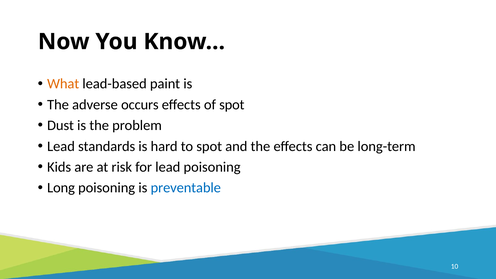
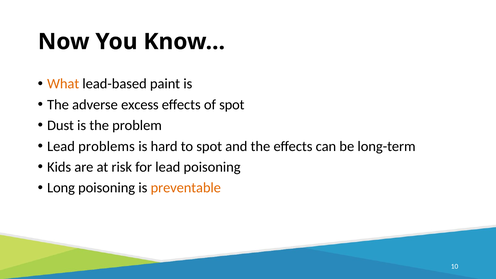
occurs: occurs -> excess (140, 105)
standards: standards -> problems (107, 146)
preventable colour: blue -> orange (186, 188)
